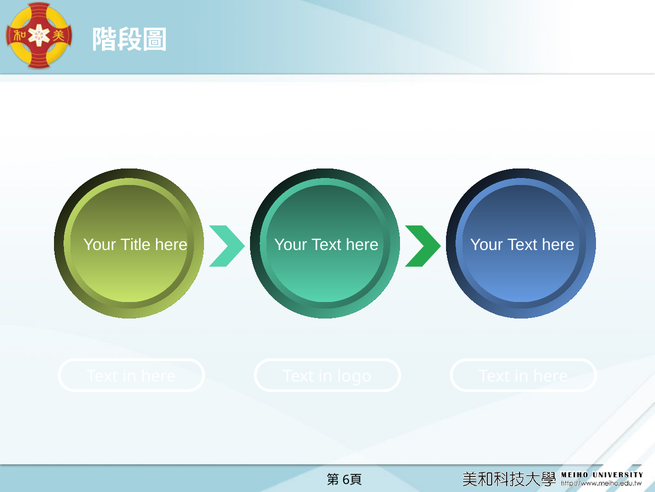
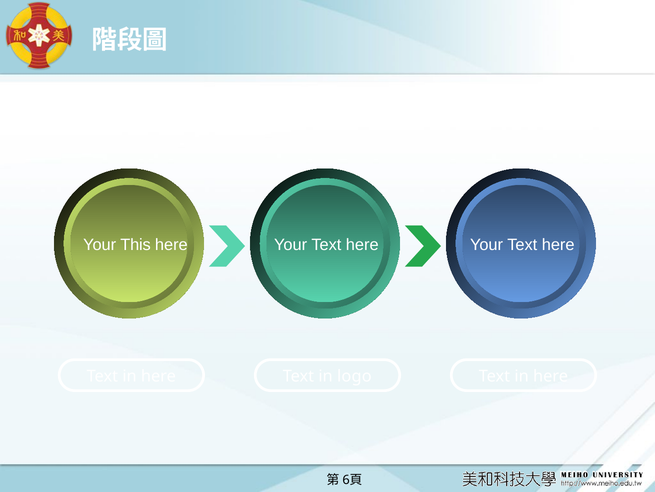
Title: Title -> This (136, 244)
